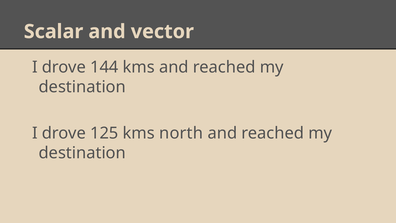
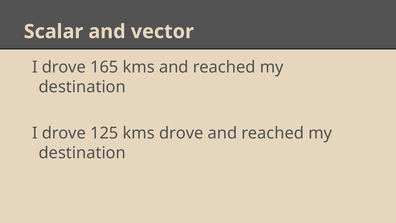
144: 144 -> 165 (104, 67)
kms north: north -> drove (181, 133)
